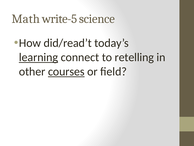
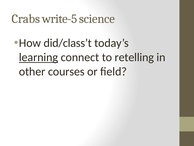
Math: Math -> Crabs (26, 19)
did/read’t: did/read’t -> did/class’t (68, 43)
courses underline: present -> none (66, 71)
